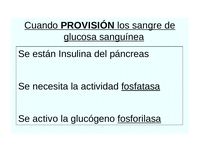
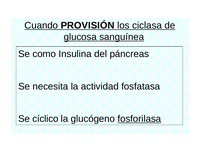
sangre: sangre -> ciclasa (147, 25)
están: están -> como (44, 54)
fosfatasa underline: present -> none (141, 87)
activo: activo -> cíclico (45, 119)
